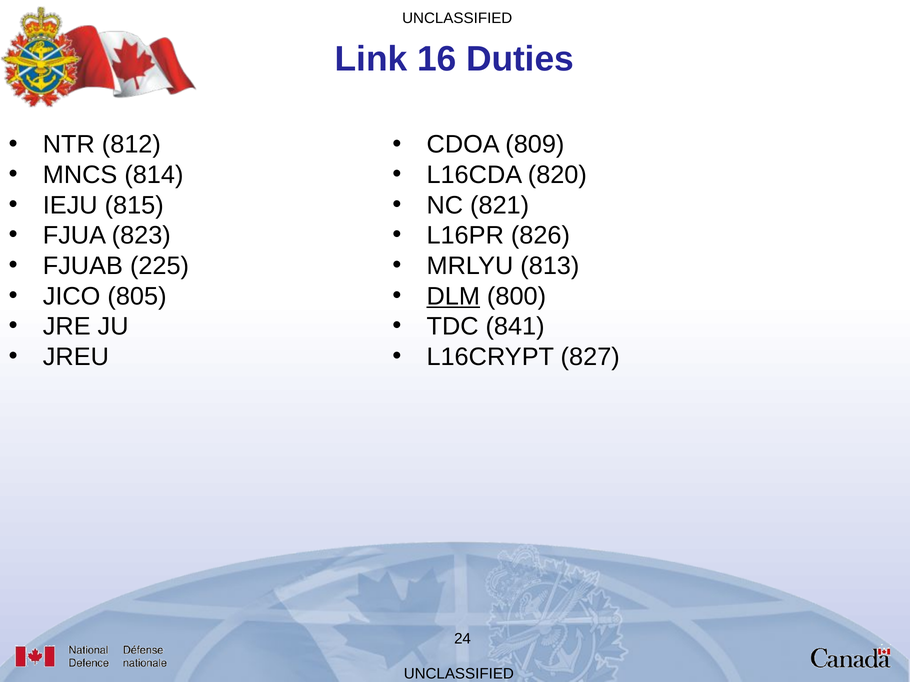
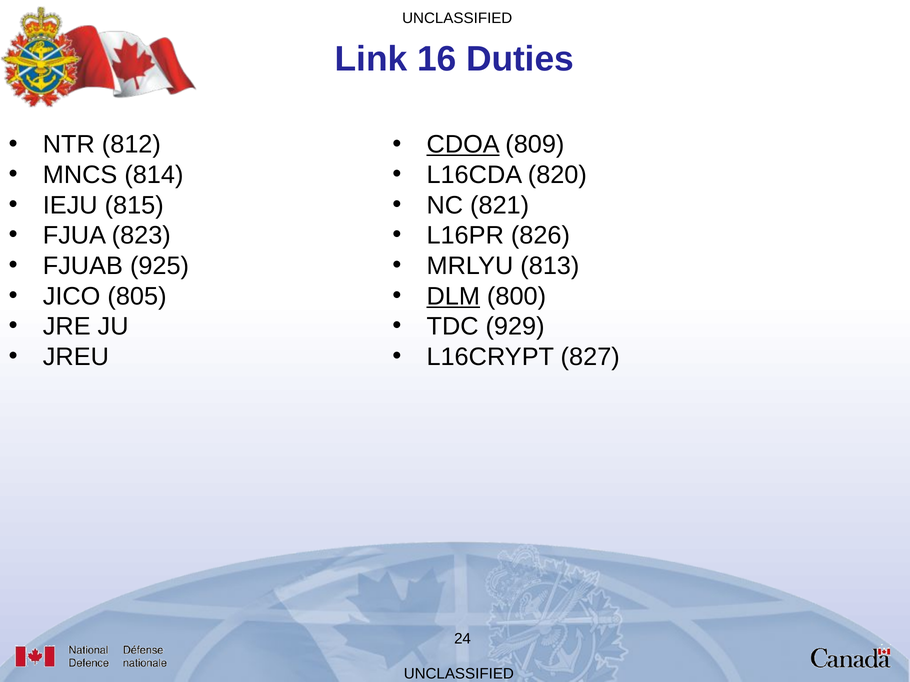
CDOA underline: none -> present (463, 145)
225: 225 -> 925 (160, 266)
841: 841 -> 929 (515, 327)
